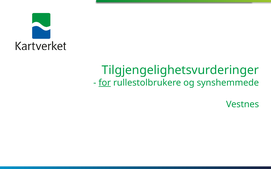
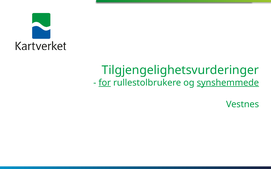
synshemmede underline: none -> present (228, 83)
